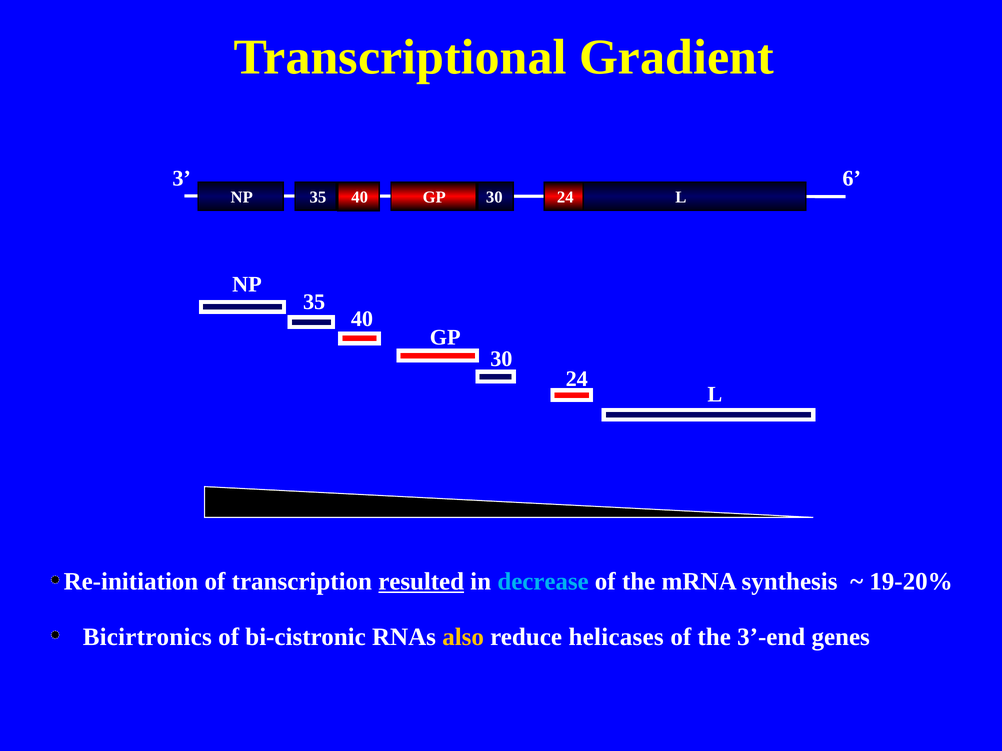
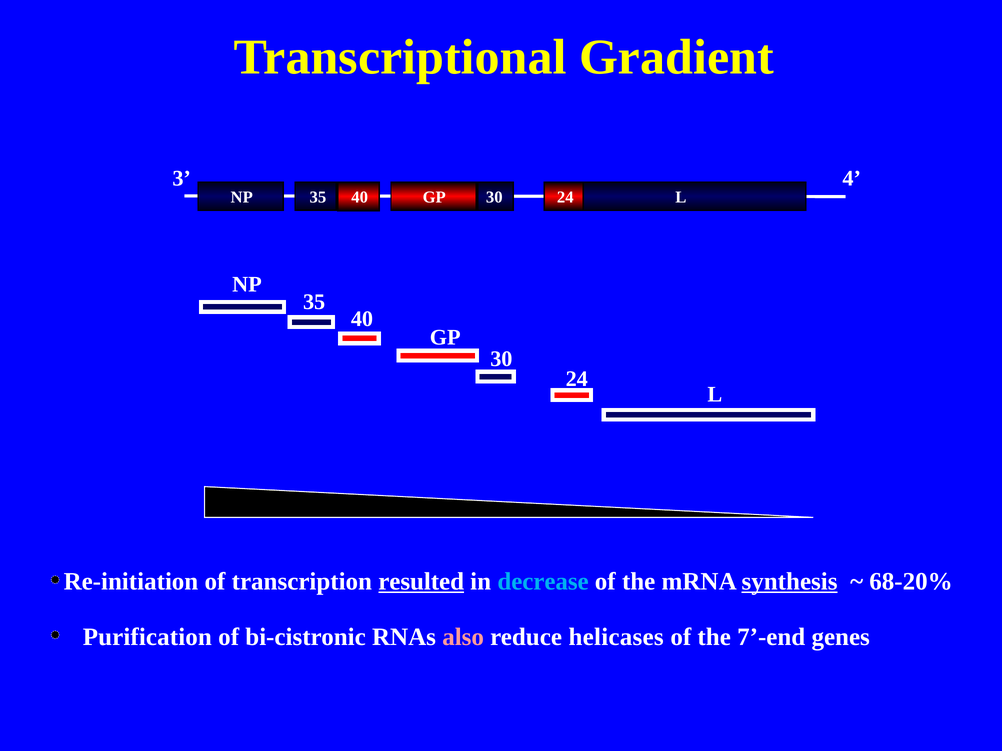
6: 6 -> 4 (852, 179)
synthesis underline: none -> present (790, 582)
19-20%: 19-20% -> 68-20% (911, 582)
Bicirtronics: Bicirtronics -> Purification (147, 637)
also colour: yellow -> pink (463, 637)
3’-end: 3’-end -> 7’-end (771, 637)
